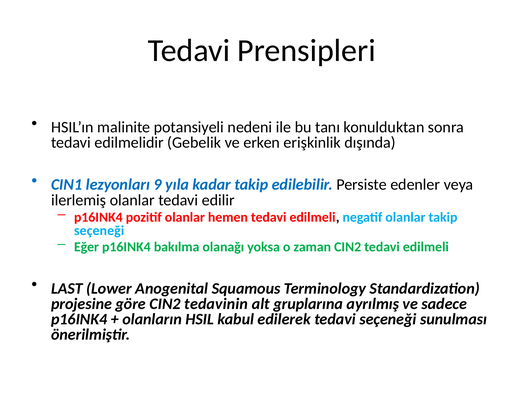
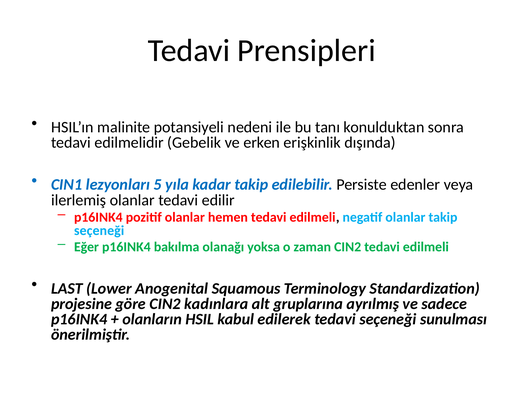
9: 9 -> 5 (158, 185)
tedavinin: tedavinin -> kadınlara (216, 304)
